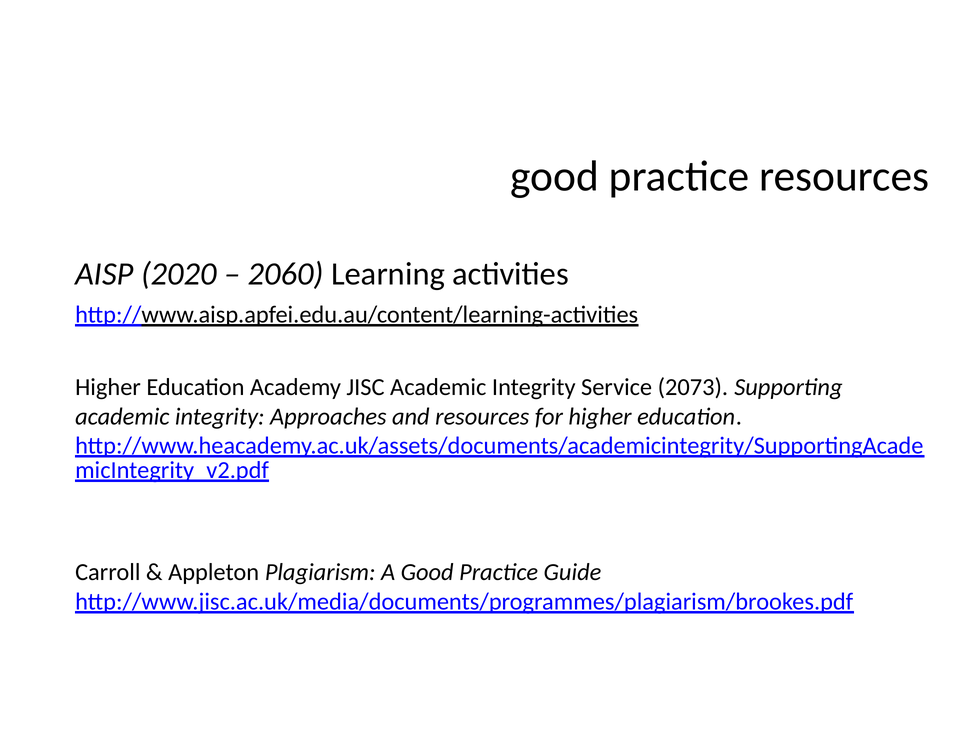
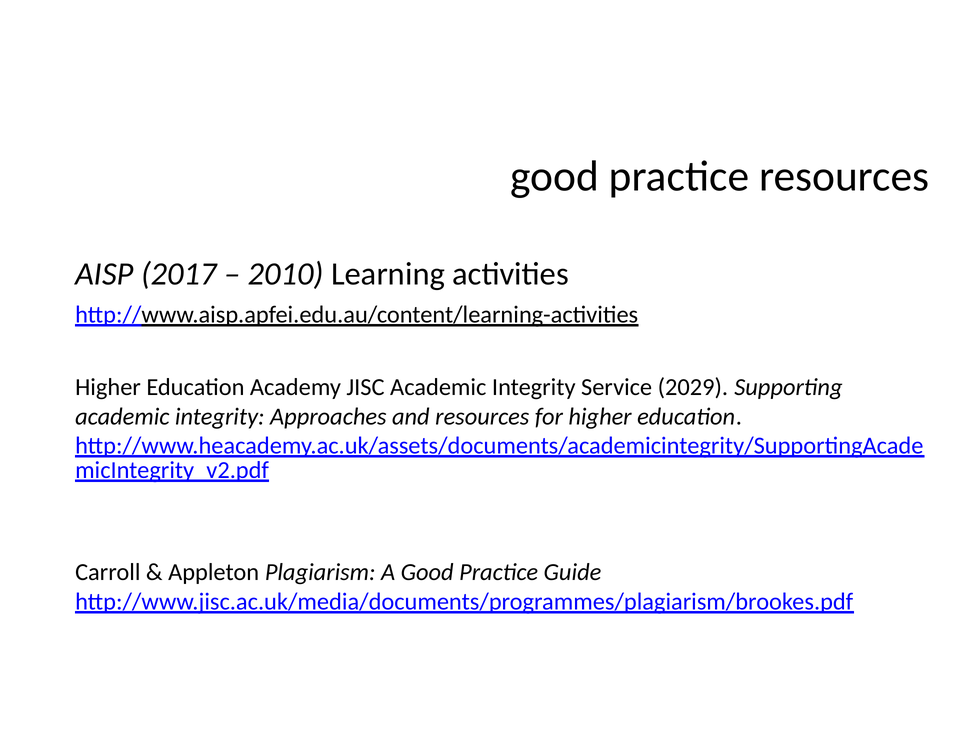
2020: 2020 -> 2017 (179, 274)
2060: 2060 -> 2010 (286, 274)
2073: 2073 -> 2029 (693, 387)
